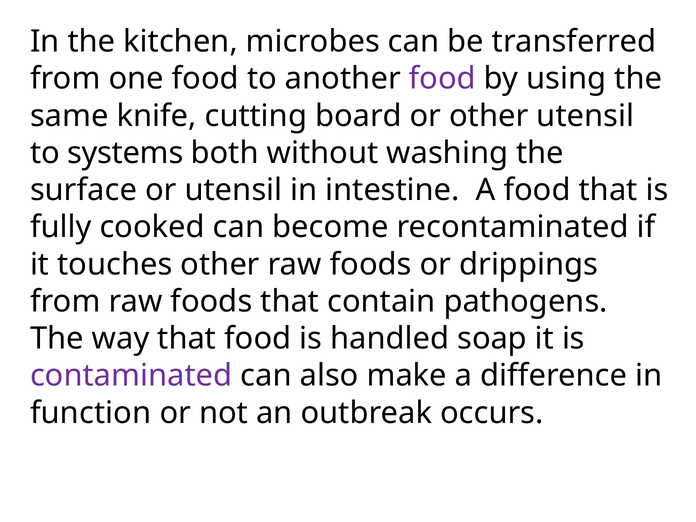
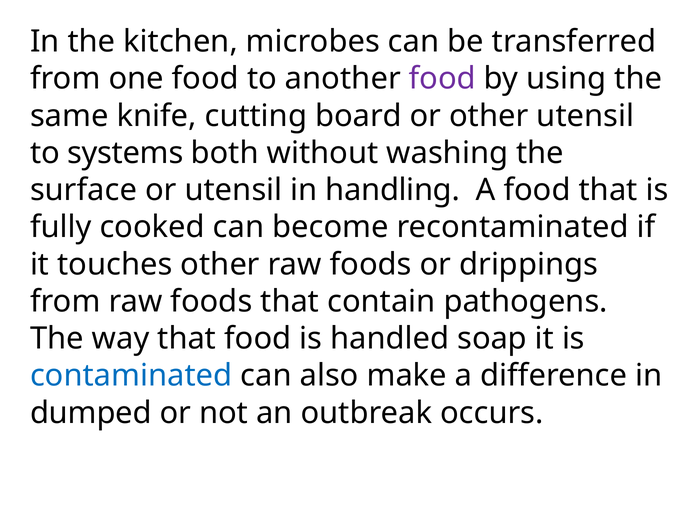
intestine: intestine -> handling (393, 190)
contaminated colour: purple -> blue (131, 376)
function: function -> dumped (91, 413)
